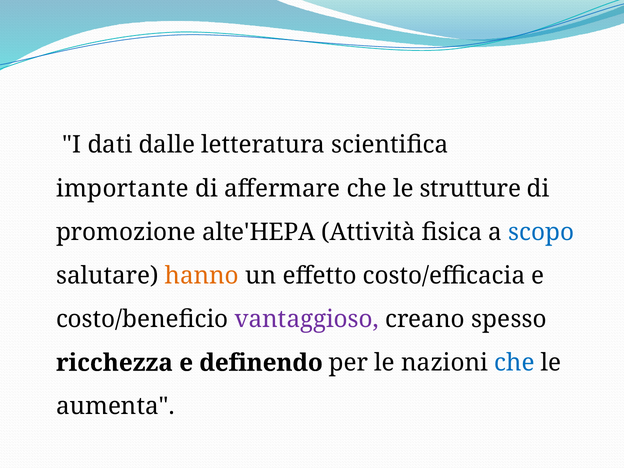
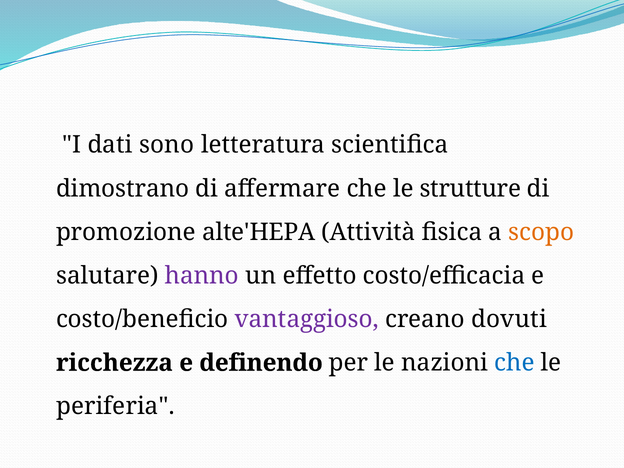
dalle: dalle -> sono (167, 145)
importante: importante -> dimostrano (123, 189)
scopo colour: blue -> orange (541, 232)
hanno colour: orange -> purple (202, 276)
spesso: spesso -> dovuti (509, 319)
aumenta: aumenta -> periferia (115, 406)
